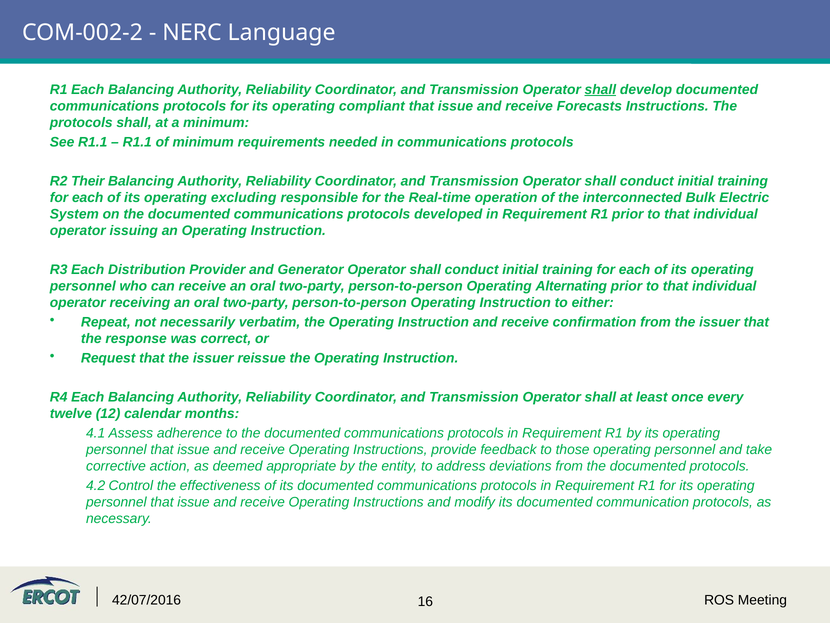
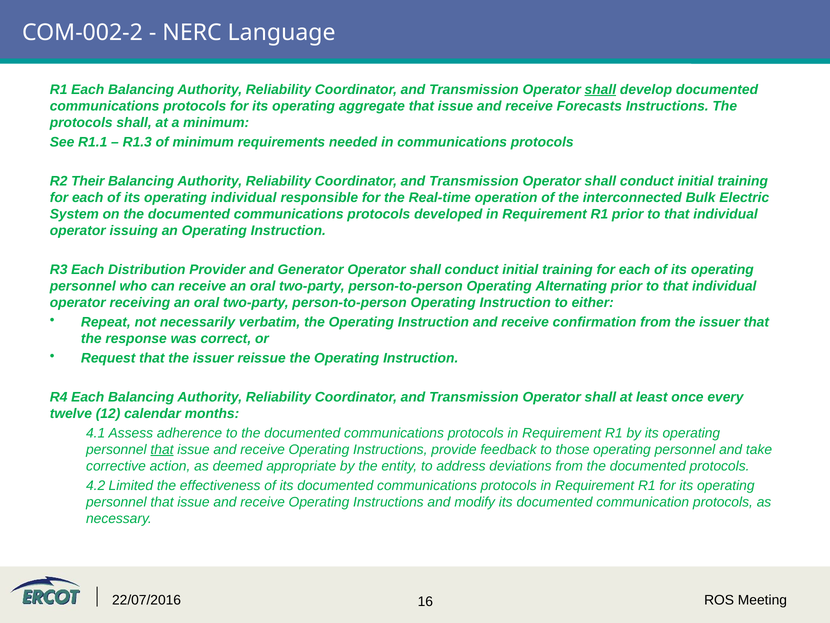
compliant: compliant -> aggregate (372, 106)
R1.1: R1.1 -> R1.3 (137, 142)
operating excluding: excluding -> individual (244, 197)
that underline: none -> present (162, 449)
Control: Control -> Limited (131, 485)
42/07/2016: 42/07/2016 -> 22/07/2016 (147, 600)
